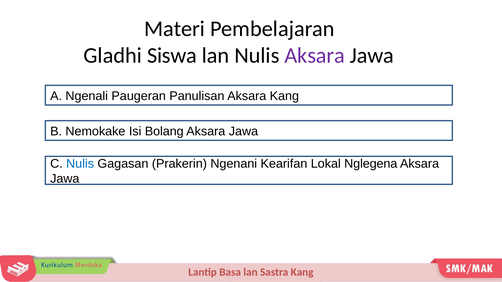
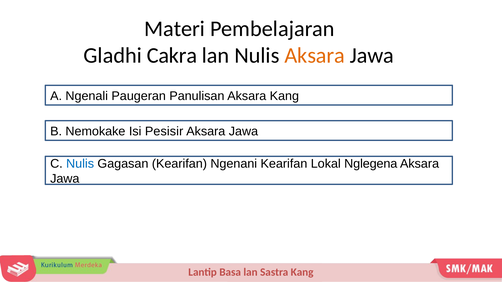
Siswa: Siswa -> Cakra (172, 56)
Aksara colour: purple -> orange (315, 56)
Bolang: Bolang -> Pesisir (164, 132)
Gagasan Prakerin: Prakerin -> Kearifan (179, 164)
